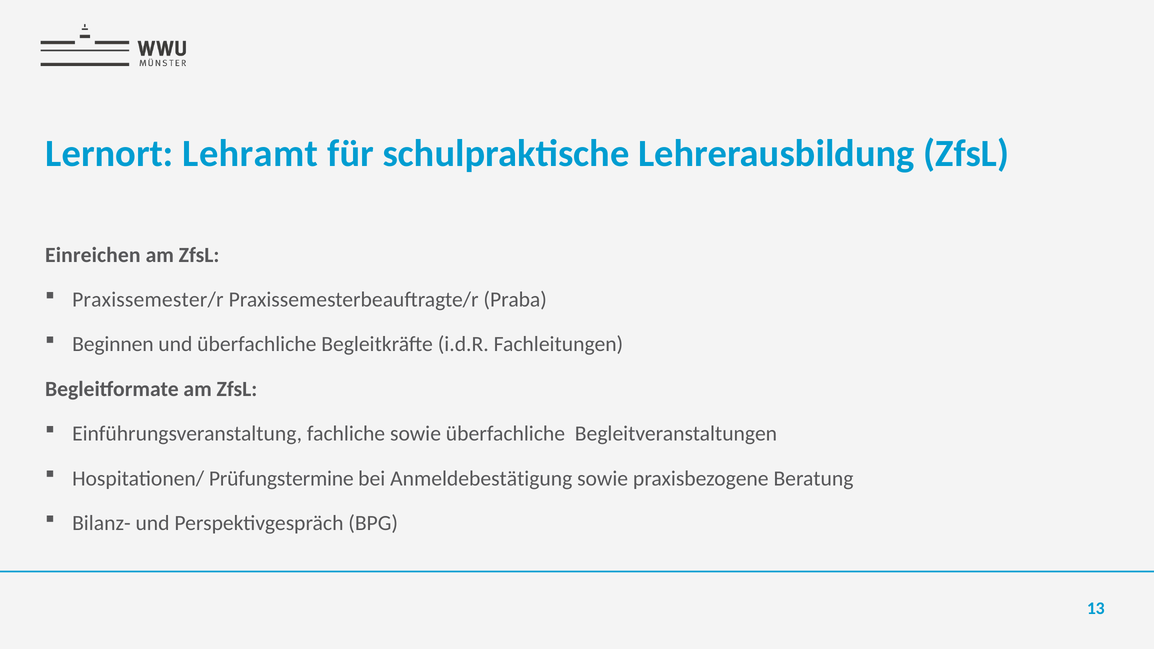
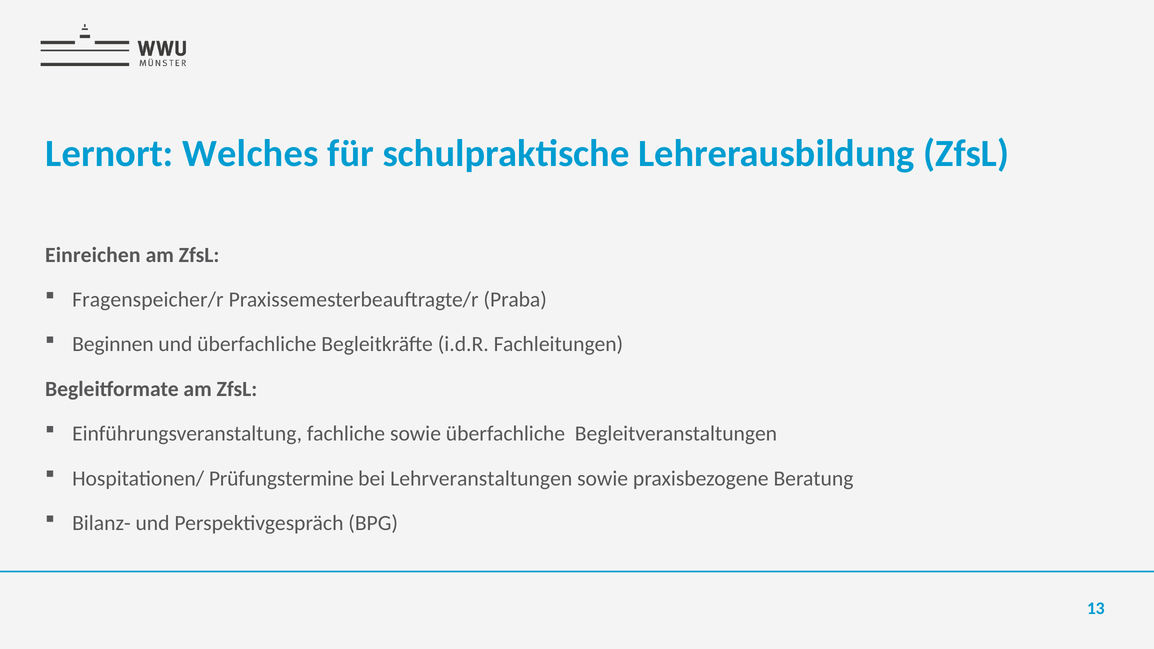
Lehramt: Lehramt -> Welches (250, 154)
Praxissemester/r: Praxissemester/r -> Fragenspeicher/r (148, 300)
Anmeldebestätigung: Anmeldebestätigung -> Lehrveranstaltungen (481, 478)
